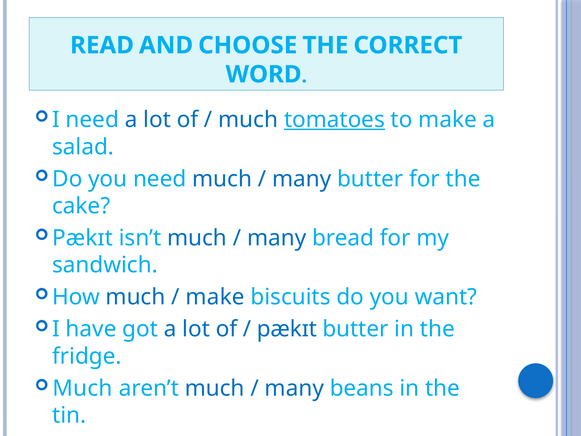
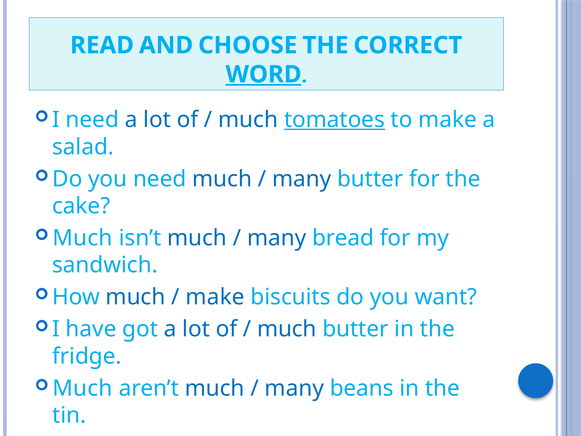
WORD underline: none -> present (264, 74)
Pækɪt: Pækɪt -> Much (82, 238)
pækɪt: pækɪt -> much (287, 329)
